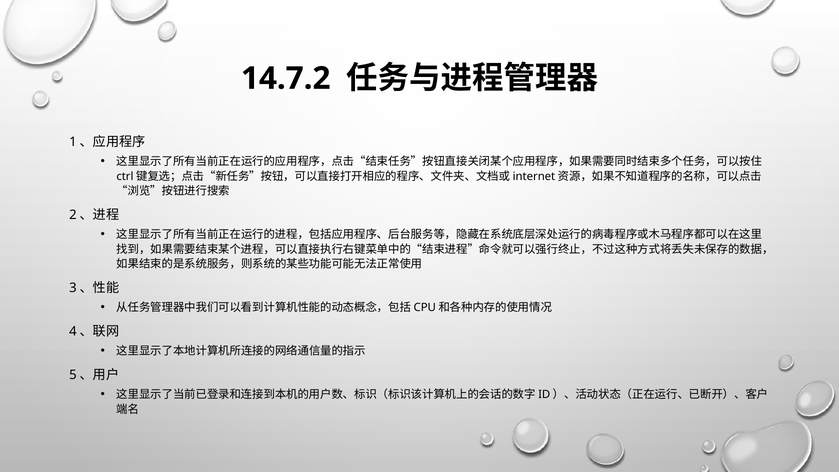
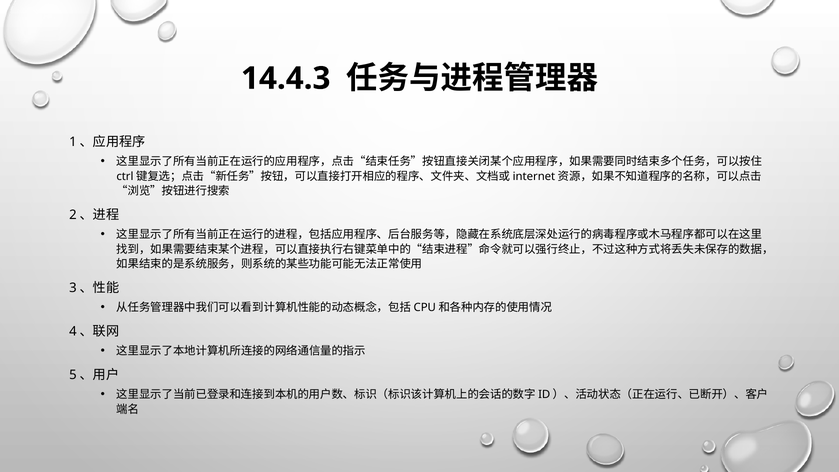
14.7.2: 14.7.2 -> 14.4.3 (286, 78)
